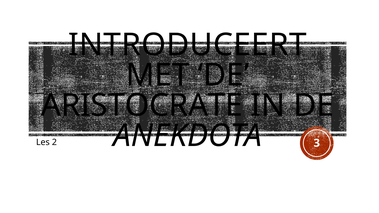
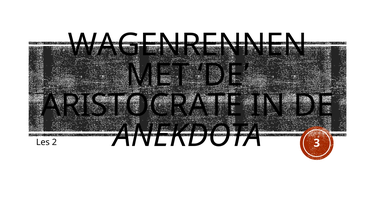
INTRODUCEERT: INTRODUCEERT -> WAGENRENNEN (188, 45)
